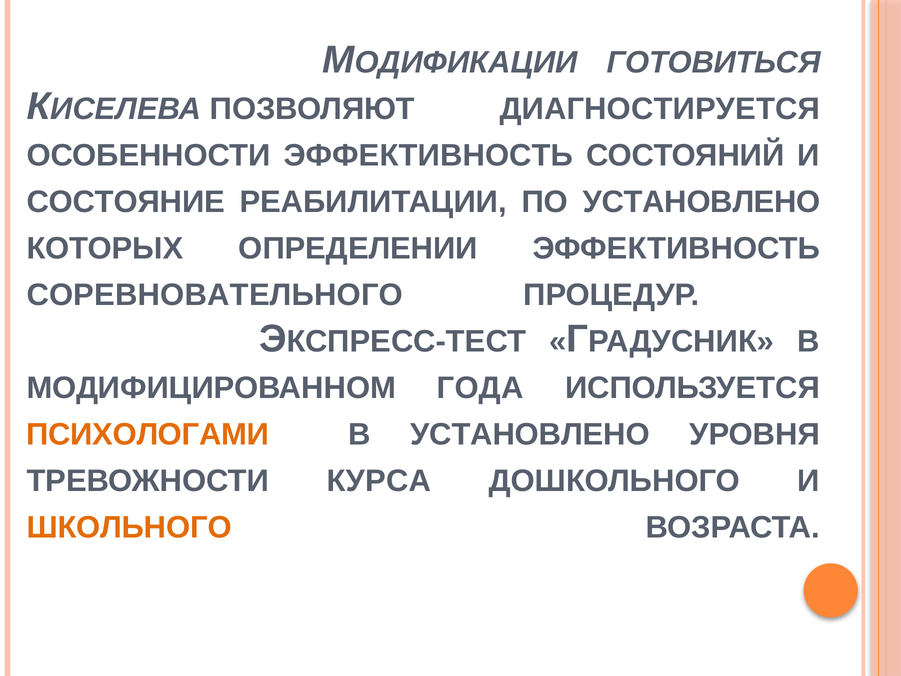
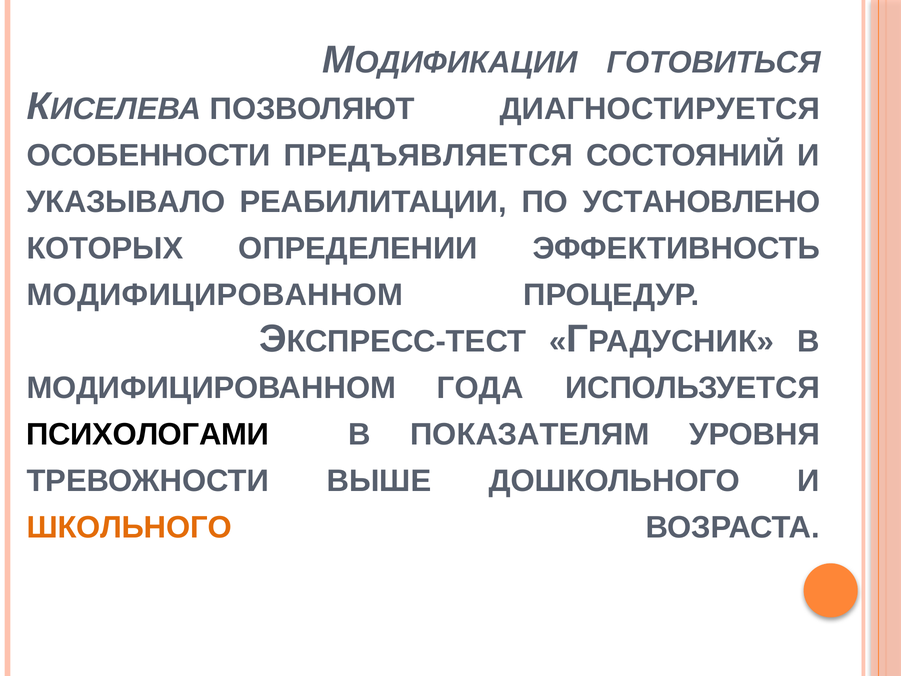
ОСОБЕННОСТИ ЭФФЕКТИВНОСТЬ: ЭФФЕКТИВНОСТЬ -> ПРЕДЪЯВЛЯЕТСЯ (428, 155)
СОСТОЯНИЕ: СОСТОЯНИЕ -> УКАЗЫВАЛО (126, 202)
СОРЕВНОВАТЕЛЬНОГО: СОРЕВНОВАТЕЛЬНОГО -> МОДИФИЦИРОВАННОМ (215, 295)
ПСИХОЛОГАМИ colour: orange -> black (148, 434)
В УСТАНОВЛЕНО: УСТАНОВЛЕНО -> ПОКАЗАТЕЛЯМ (530, 434)
КУРСА: КУРСА -> ВЫШЕ (379, 481)
